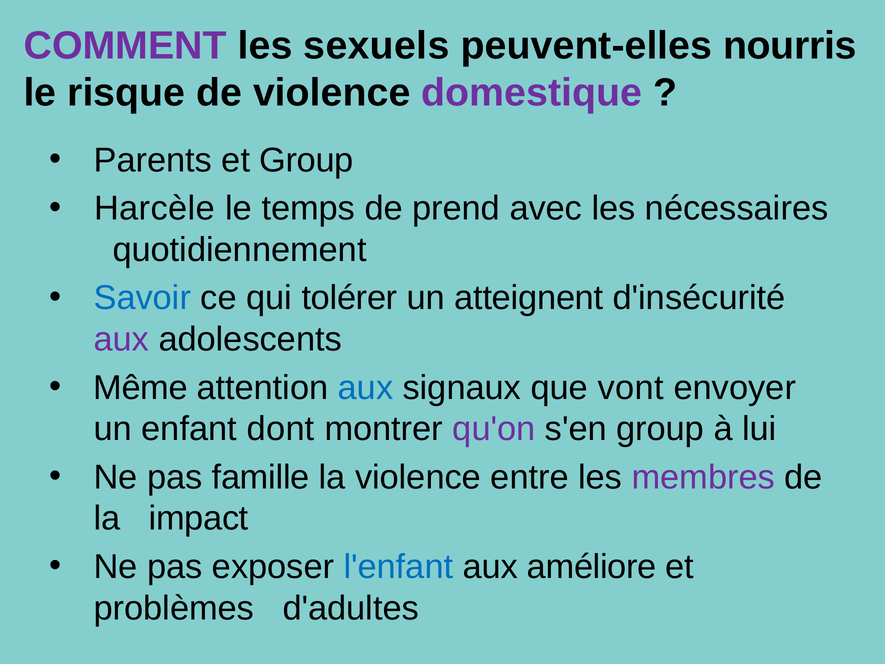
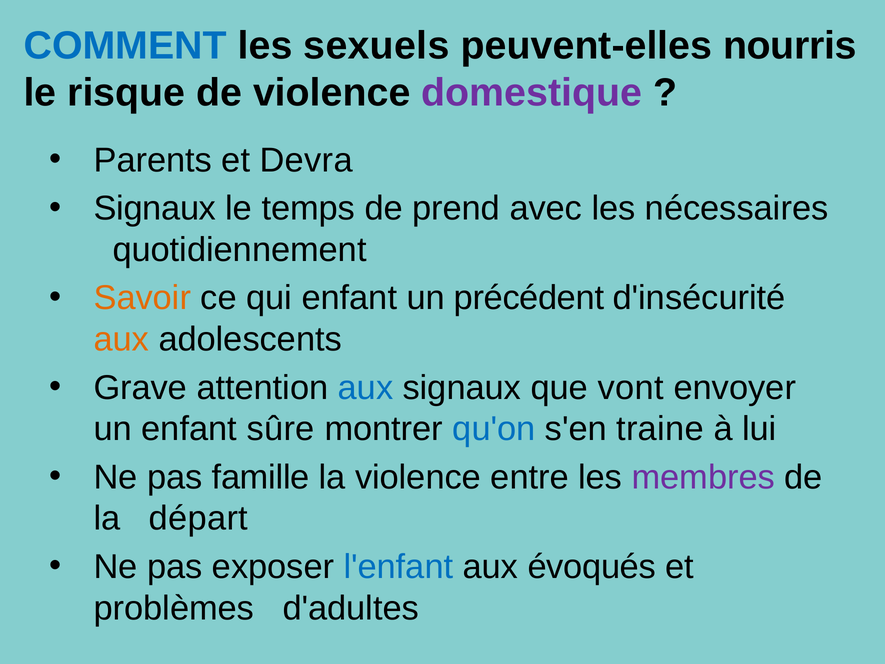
COMMENT colour: purple -> blue (125, 46)
et Group: Group -> Devra (306, 160)
Harcèle: Harcèle -> Signaux (155, 208)
Savoir colour: blue -> orange (142, 298)
qui tolérer: tolérer -> enfant (349, 298)
atteignent: atteignent -> précédent (529, 298)
aux colour: purple -> orange (121, 339)
Même: Même -> Grave (140, 388)
dont: dont -> sûre (281, 429)
qu'on colour: purple -> blue (494, 429)
s'en group: group -> traine (660, 429)
impact: impact -> départ (198, 518)
améliore: améliore -> évoqués (592, 567)
